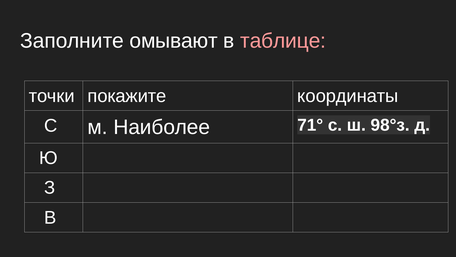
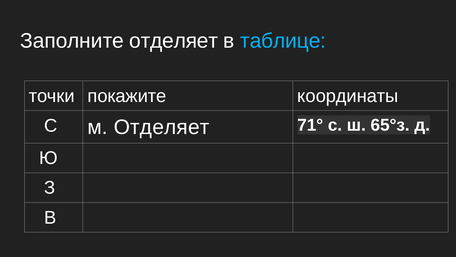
Заполните омывают: омывают -> отделяет (174, 41)
таблице colour: pink -> light blue (283, 41)
м Наиболее: Наиболее -> Отделяет (162, 127)
98°з: 98°з -> 65°з (390, 125)
